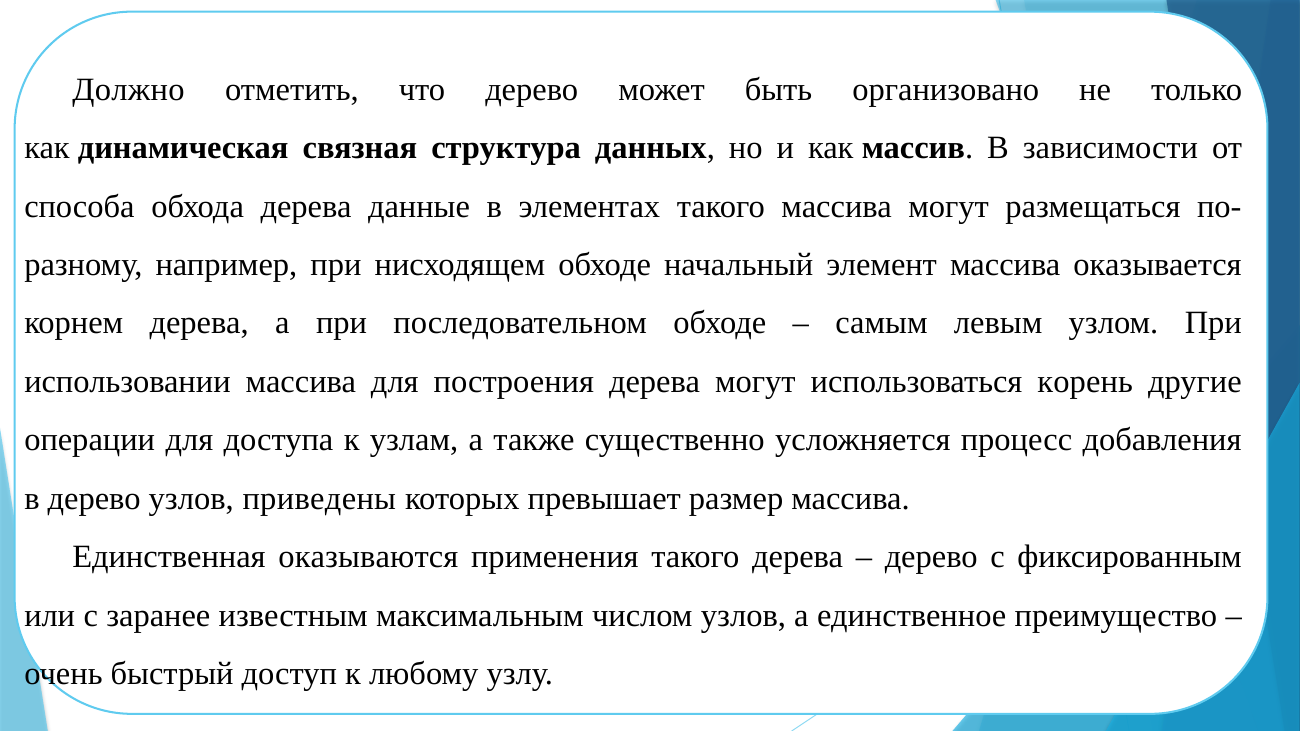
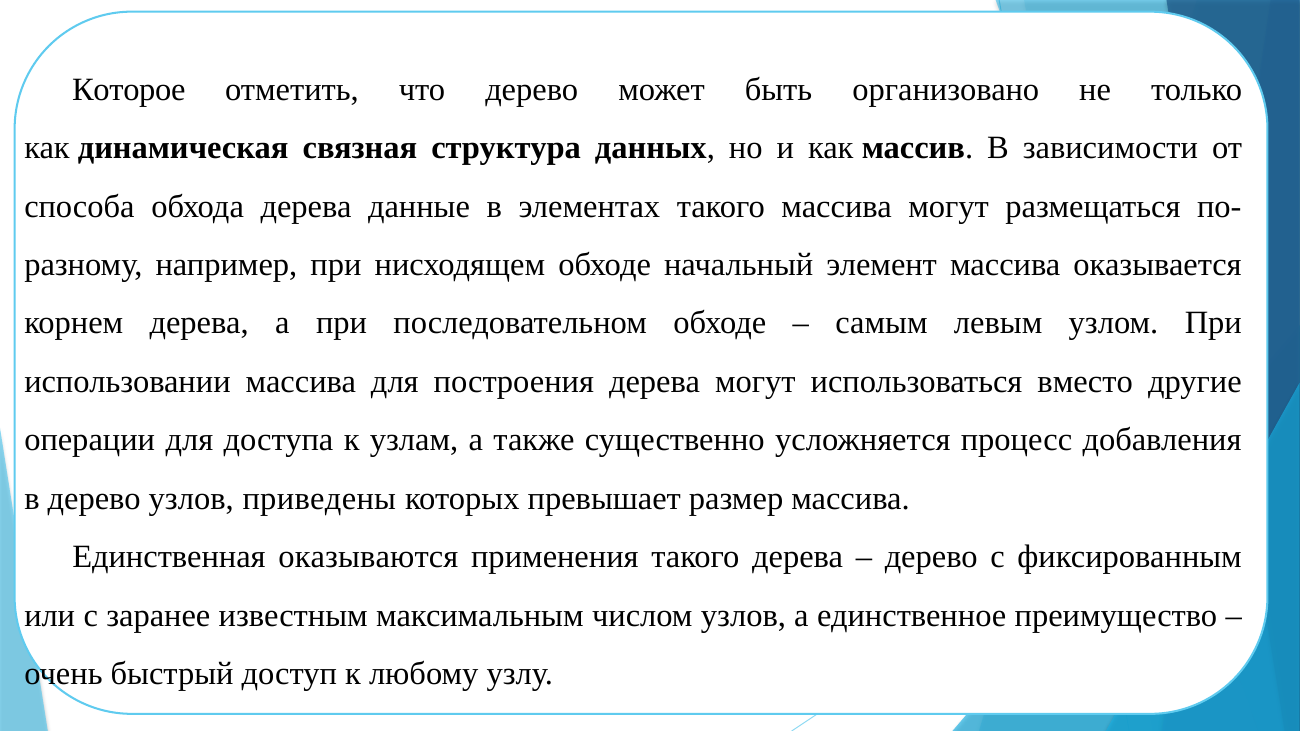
Должно: Должно -> Которое (129, 89)
корень: корень -> вместо (1085, 382)
